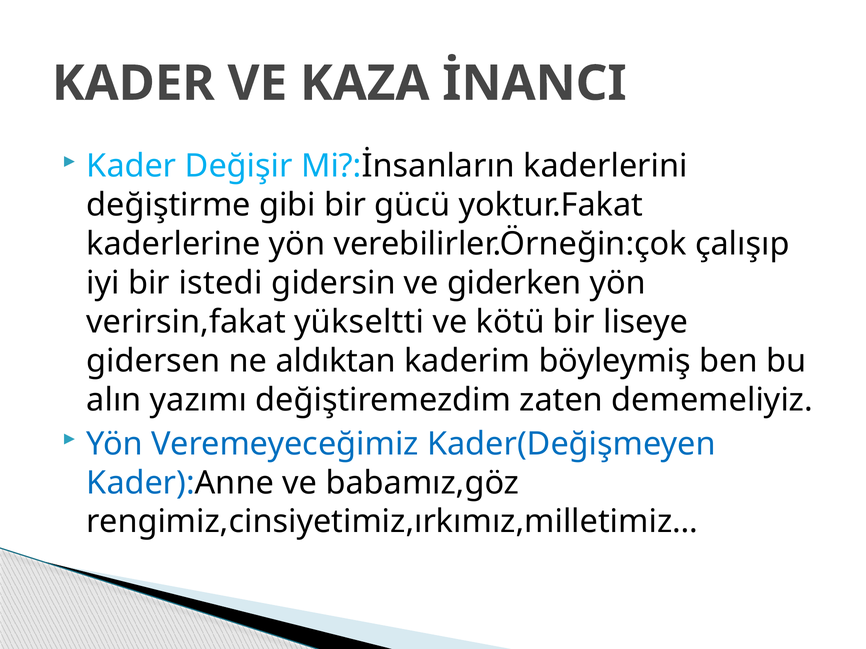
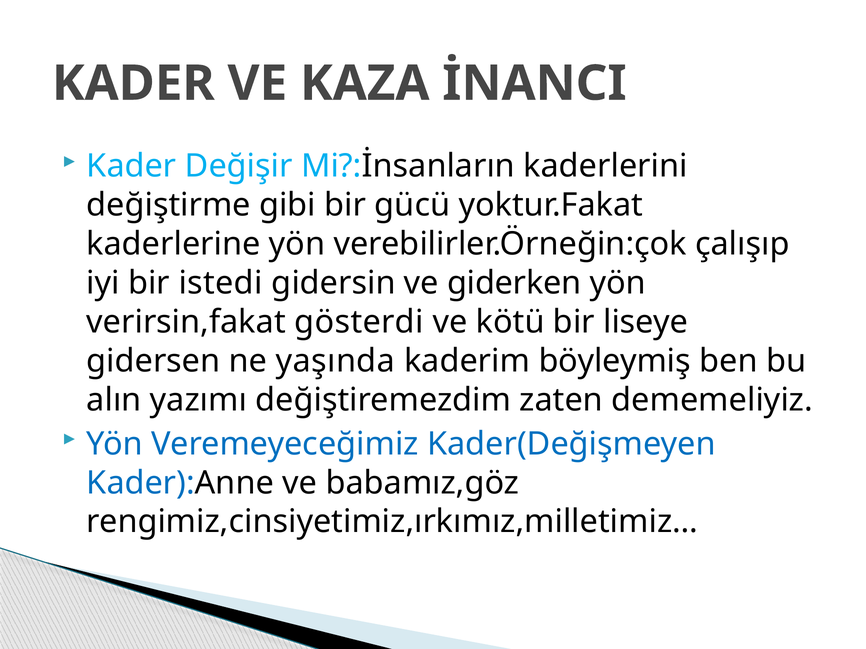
yükseltti: yükseltti -> gösterdi (359, 322)
aldıktan: aldıktan -> yaşında (335, 361)
